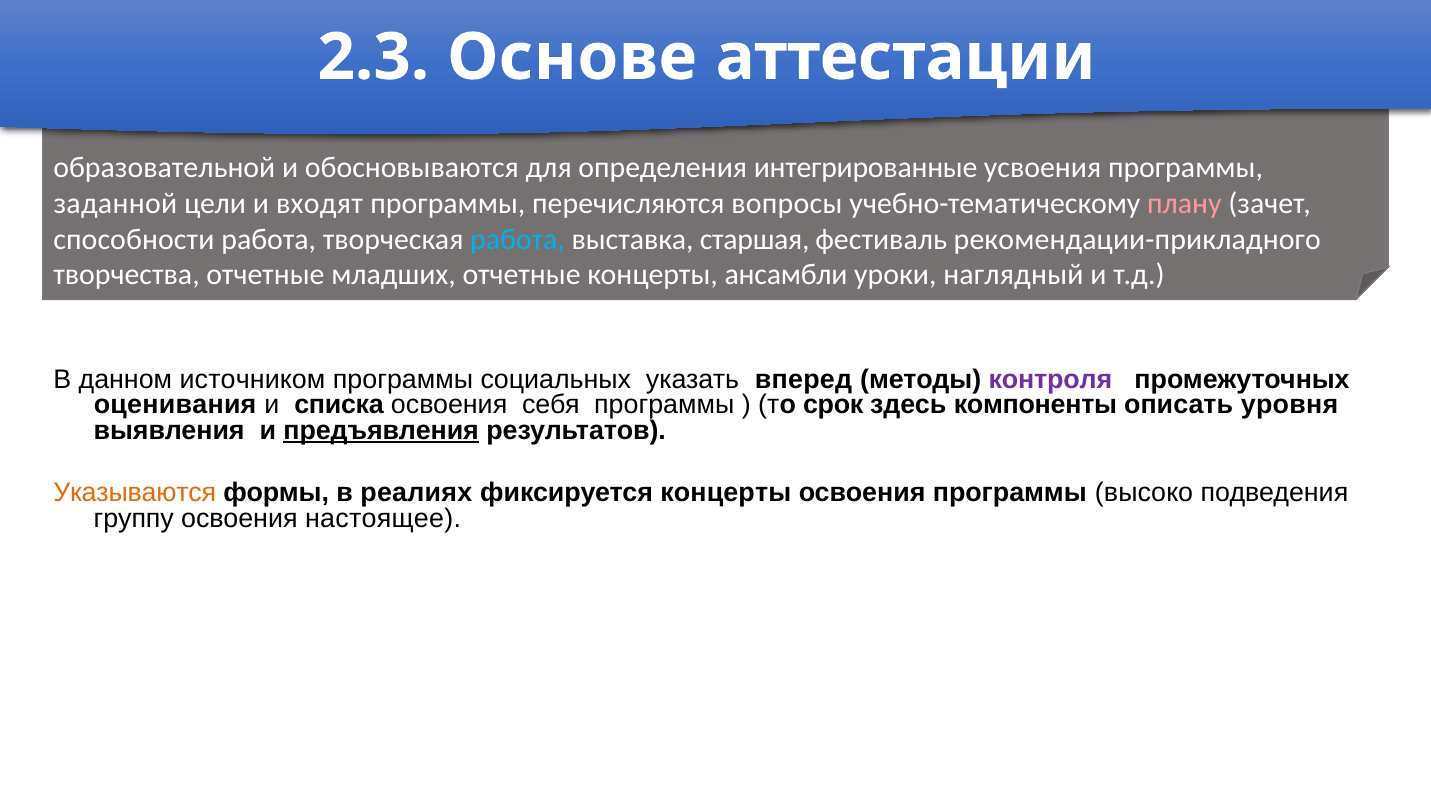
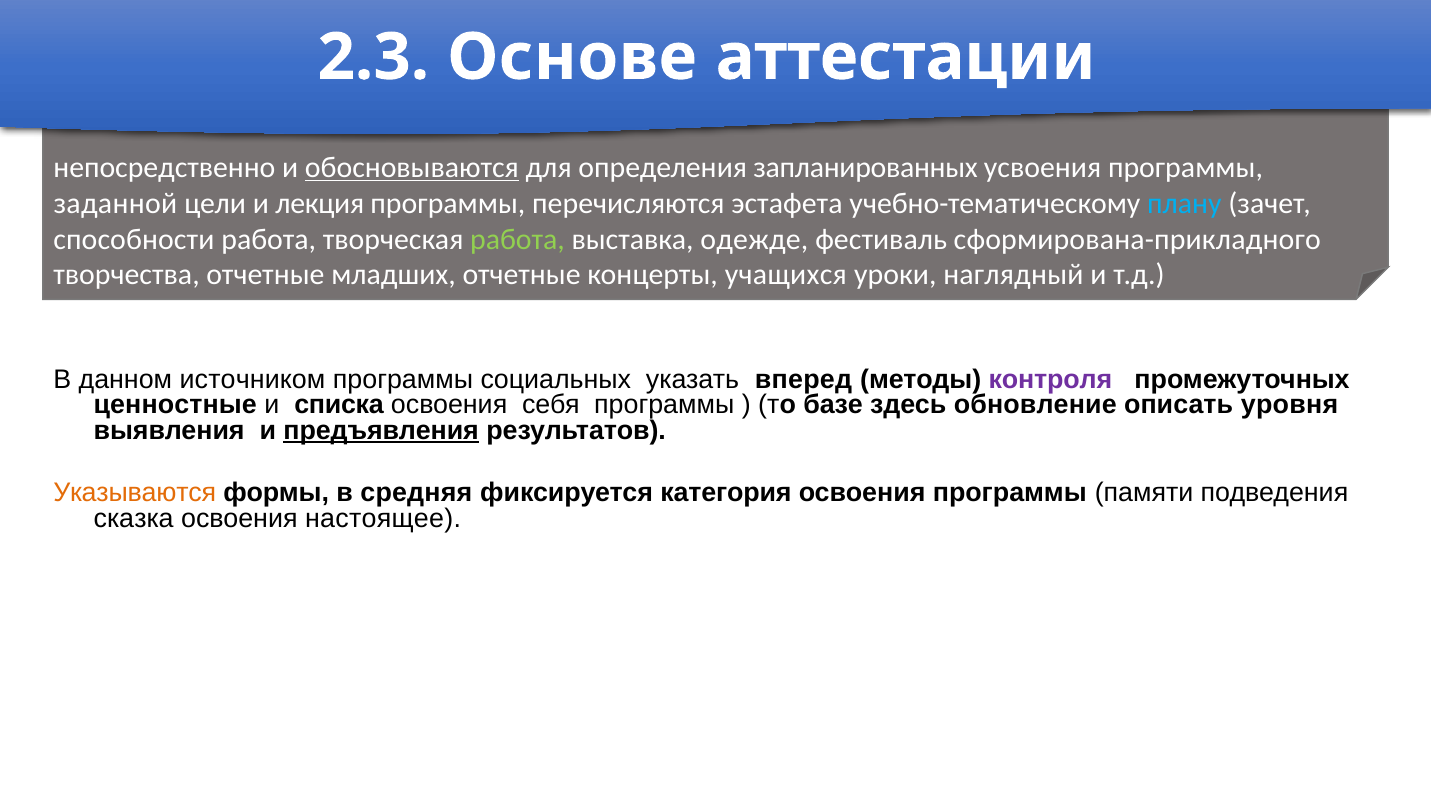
образовательной: образовательной -> непосредственно (164, 168)
обосновываются underline: none -> present (412, 168)
интегрированные: интегрированные -> запланированных (866, 168)
входят: входят -> лекция (320, 204)
вопросы: вопросы -> эстафета (787, 204)
плану colour: pink -> light blue (1184, 204)
работа colour: light blue -> light green (517, 239)
старшая: старшая -> одежде (754, 239)
рекомендации-прикладного: рекомендации-прикладного -> сформирована-прикладного (1137, 239)
ансамбли: ансамбли -> учащихся (786, 275)
оценивания: оценивания -> ценностные (175, 405)
срок: срок -> базе (833, 405)
компоненты: компоненты -> обновление (1035, 405)
реалиях: реалиях -> средняя (416, 493)
фиксируется концерты: концерты -> категория (726, 493)
высоко: высоко -> памяти (1144, 493)
группу: группу -> сказка (134, 519)
